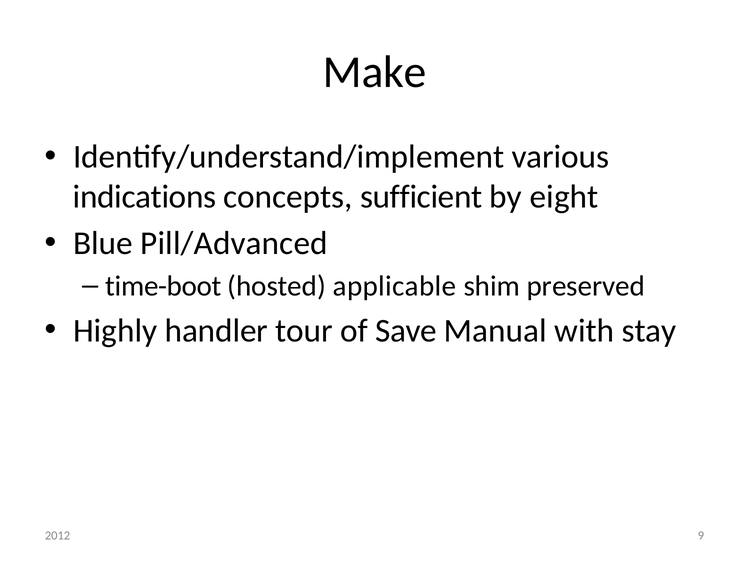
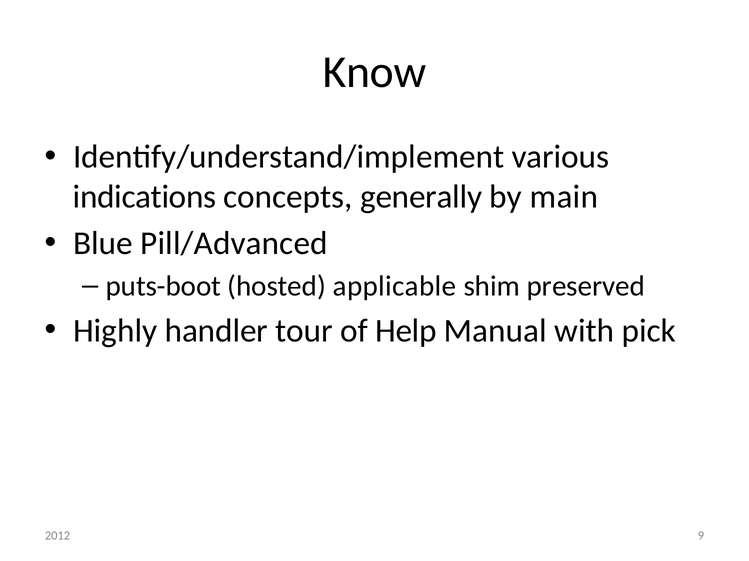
Make: Make -> Know (375, 73)
sufficient: sufficient -> generally (421, 197)
eight: eight -> main (564, 197)
time-boot: time-boot -> puts-boot (163, 287)
Save: Save -> Help (406, 331)
stay: stay -> pick (649, 331)
